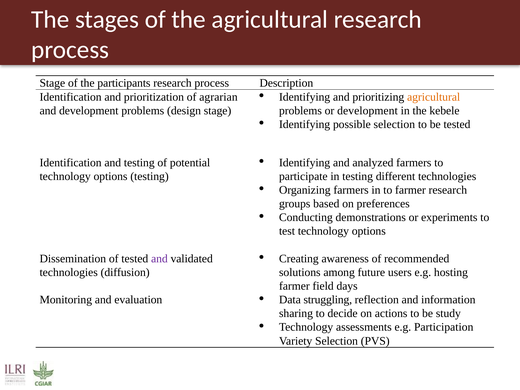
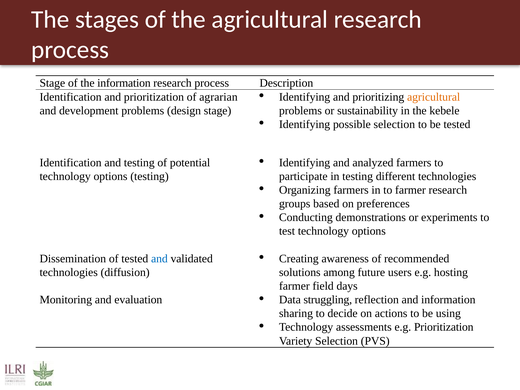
the participants: participants -> information (124, 83)
or development: development -> sustainability (368, 111)
and colour: purple -> blue (159, 259)
study: study -> using (448, 313)
e.g Participation: Participation -> Prioritization (444, 327)
